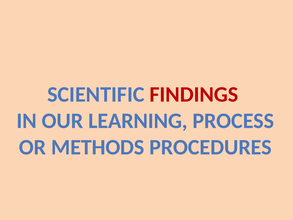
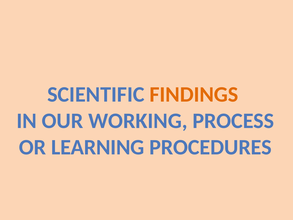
FINDINGS colour: red -> orange (194, 94)
LEARNING: LEARNING -> WORKING (138, 121)
METHODS: METHODS -> LEARNING (98, 147)
